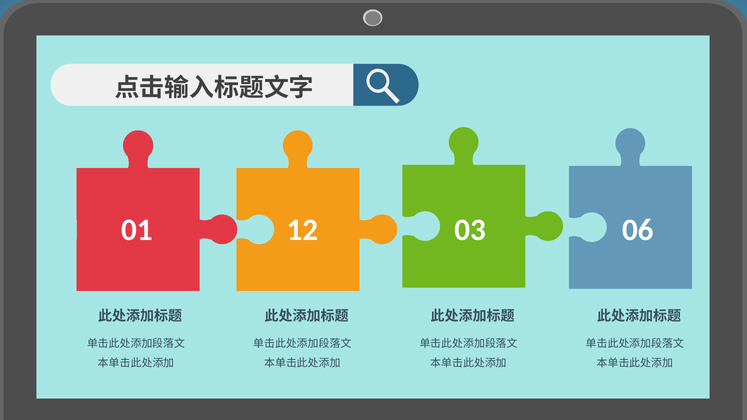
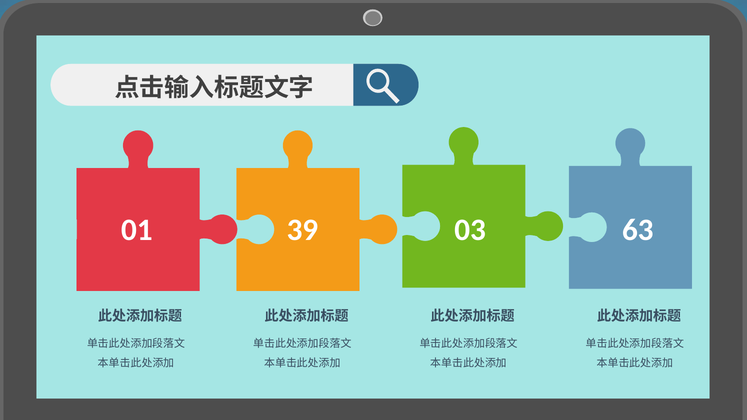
12: 12 -> 39 (302, 230)
06: 06 -> 63 (638, 230)
